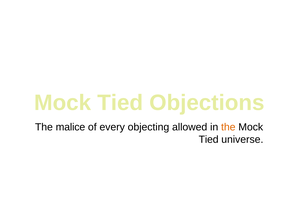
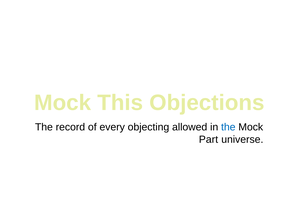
Tied: Tied -> This (120, 103)
malice: malice -> record (70, 127)
the colour: orange -> blue (228, 127)
Tied: Tied -> Part (209, 140)
